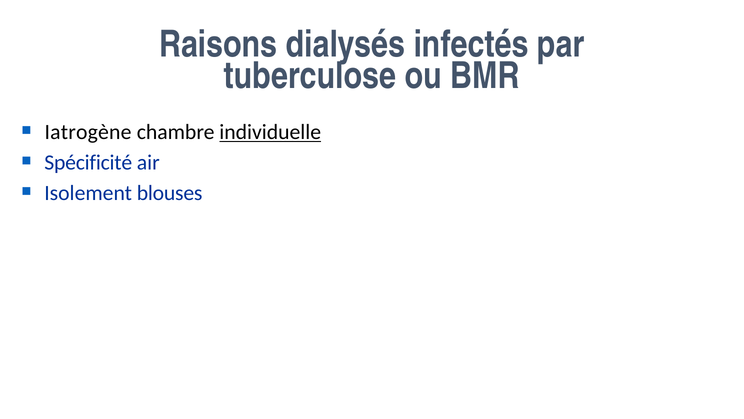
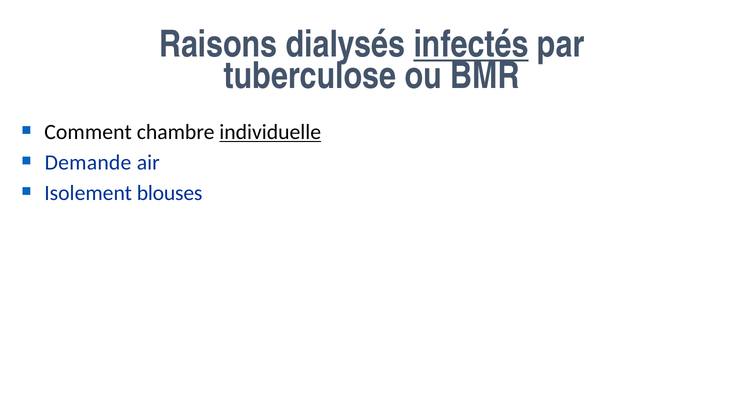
infectés underline: none -> present (471, 45)
Iatrogène: Iatrogène -> Comment (88, 132)
Spécificité: Spécificité -> Demande (88, 162)
